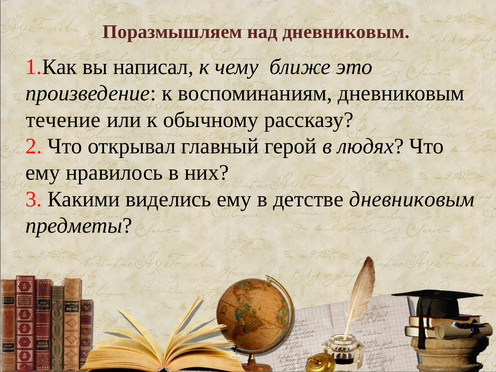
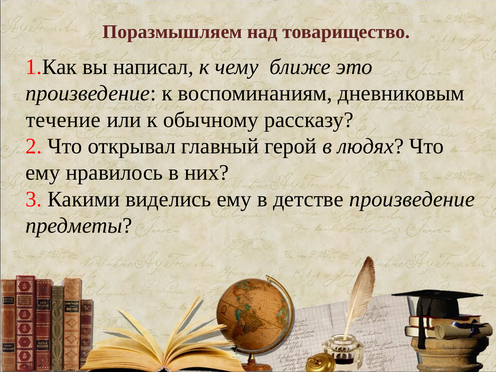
над дневниковым: дневниковым -> товарищество (346, 32)
детстве дневниковым: дневниковым -> произведение (412, 199)
